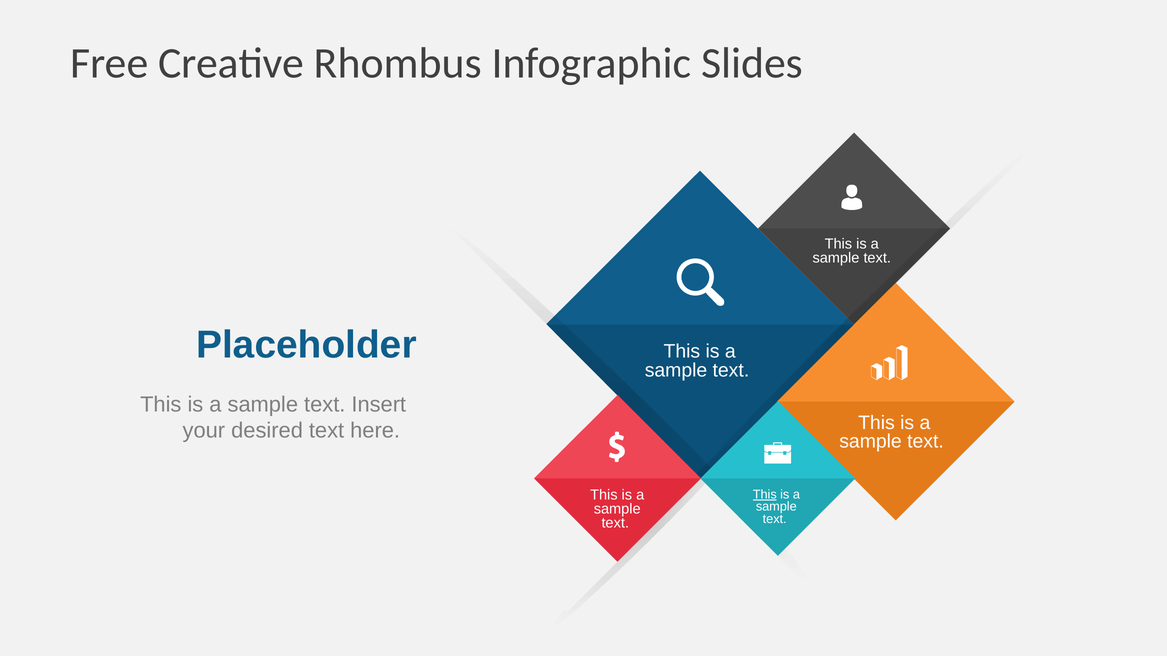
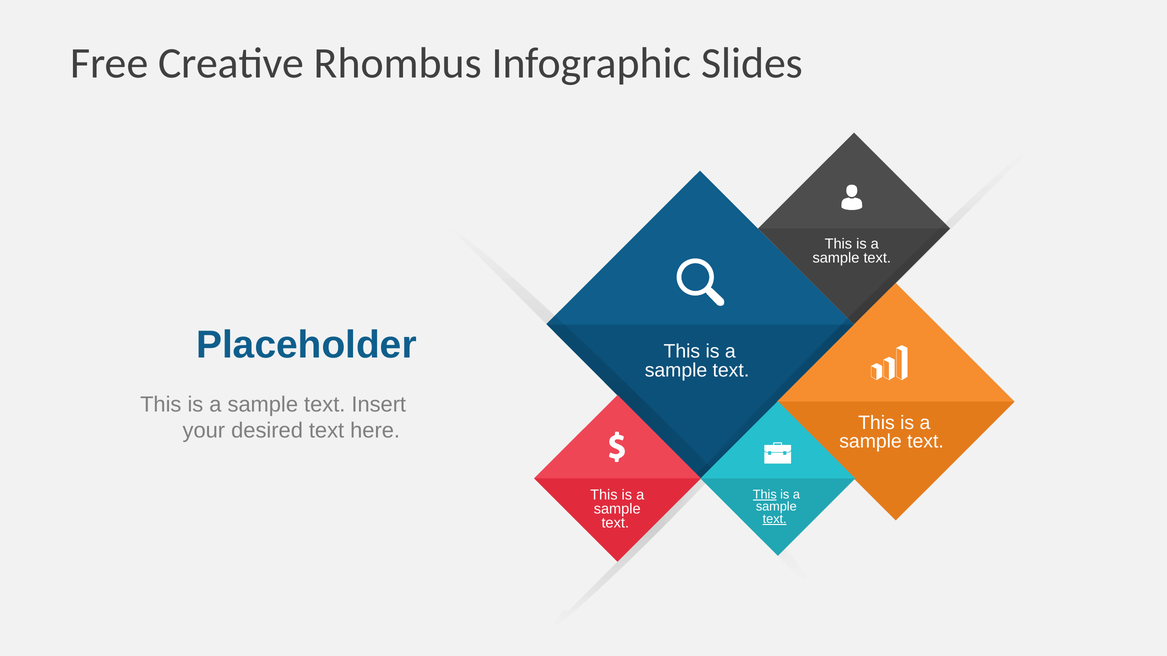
text underline: none -> present (775, 519)
